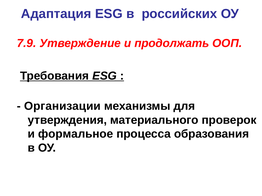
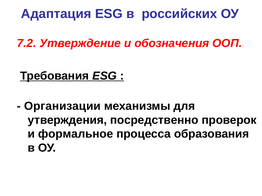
7.9: 7.9 -> 7.2 (27, 43)
продолжать: продолжать -> обозначения (172, 43)
материального: материального -> посредственно (154, 120)
